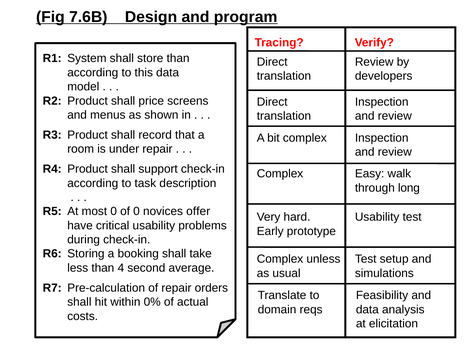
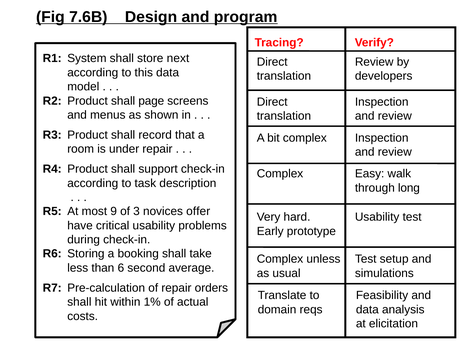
store than: than -> next (178, 58)
price: price -> page (151, 101)
most 0: 0 -> 9 (114, 212)
of 0: 0 -> 3 (136, 212)
4: 4 -> 6 (121, 268)
0%: 0% -> 1% (152, 302)
